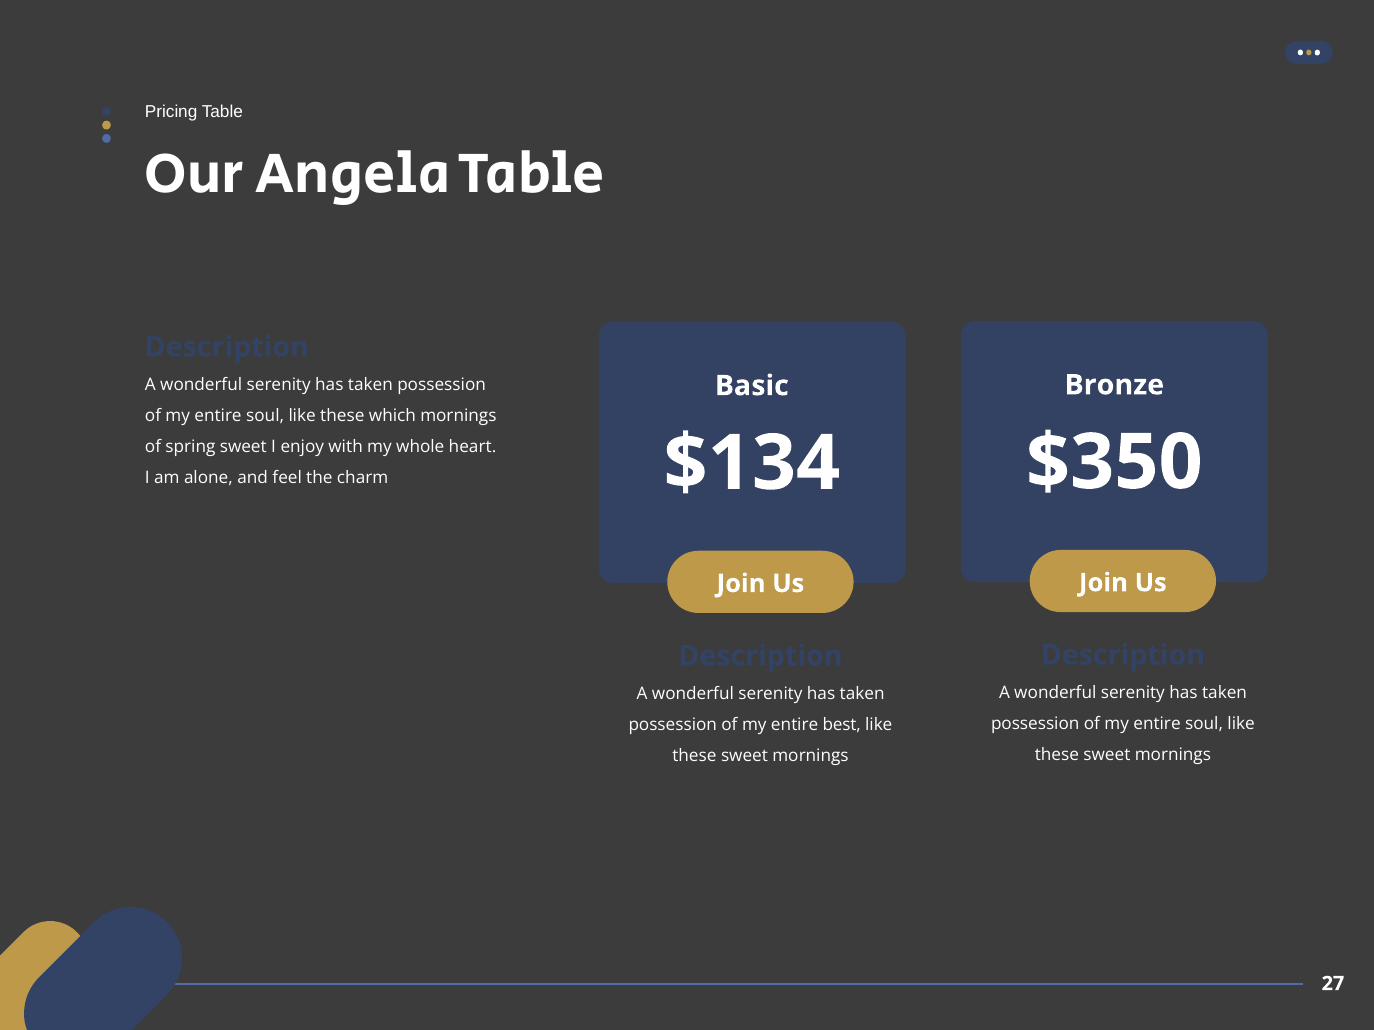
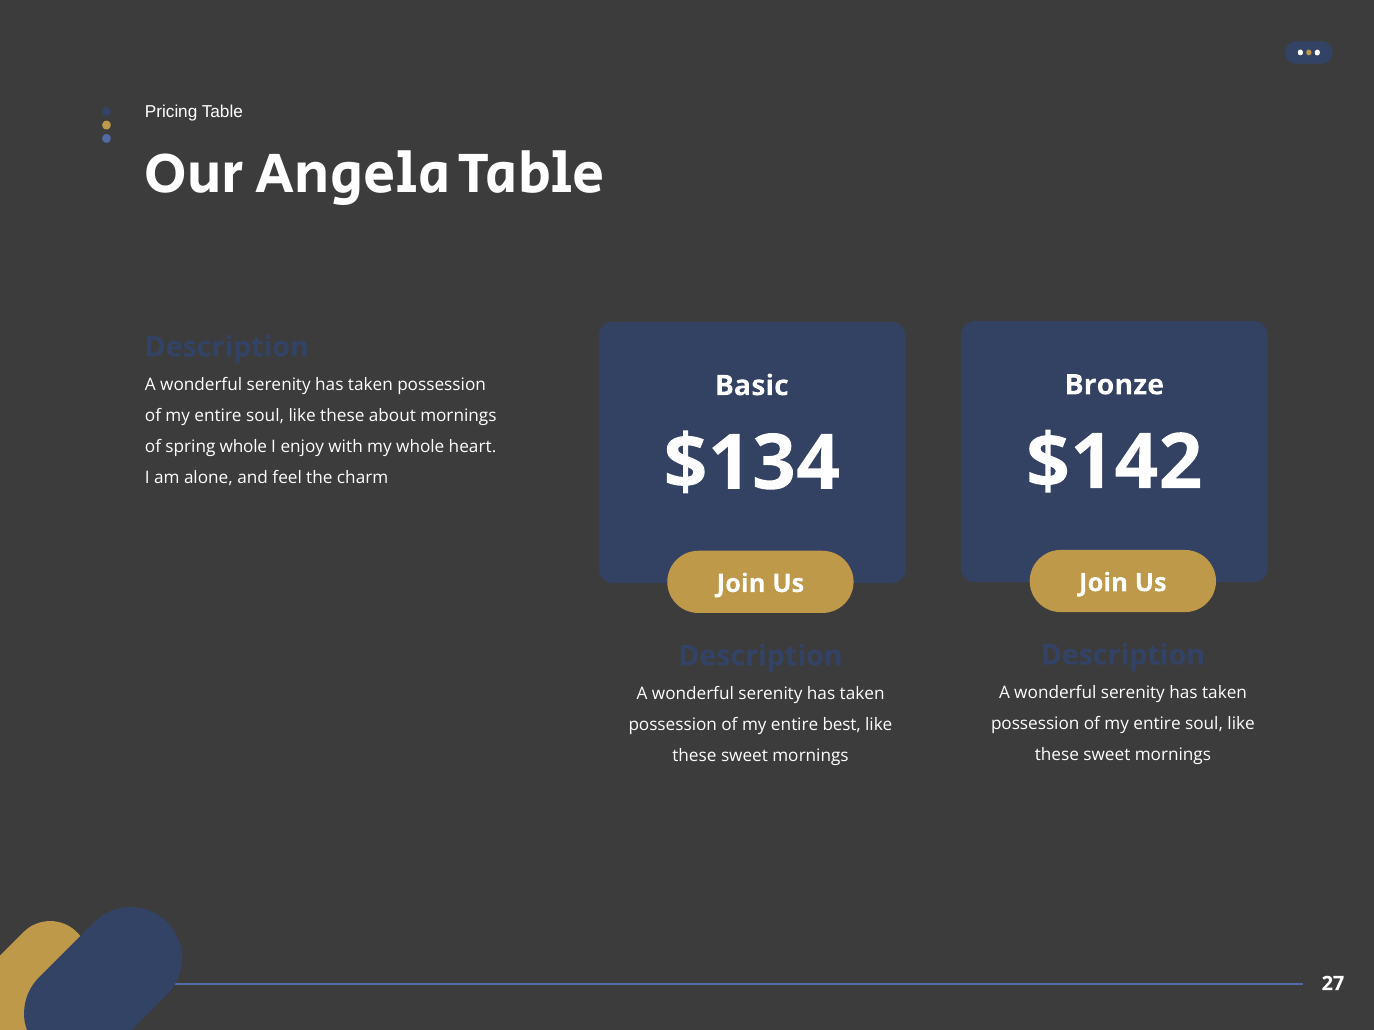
which: which -> about (392, 416)
$350: $350 -> $142 (1114, 463)
spring sweet: sweet -> whole (243, 447)
